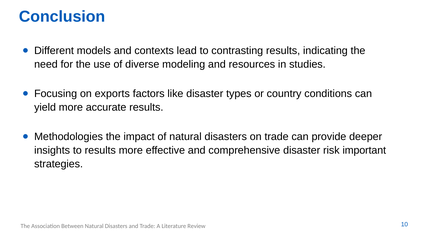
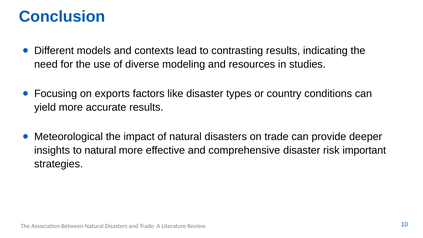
Methodologies: Methodologies -> Meteorological (69, 137)
to results: results -> natural (100, 150)
